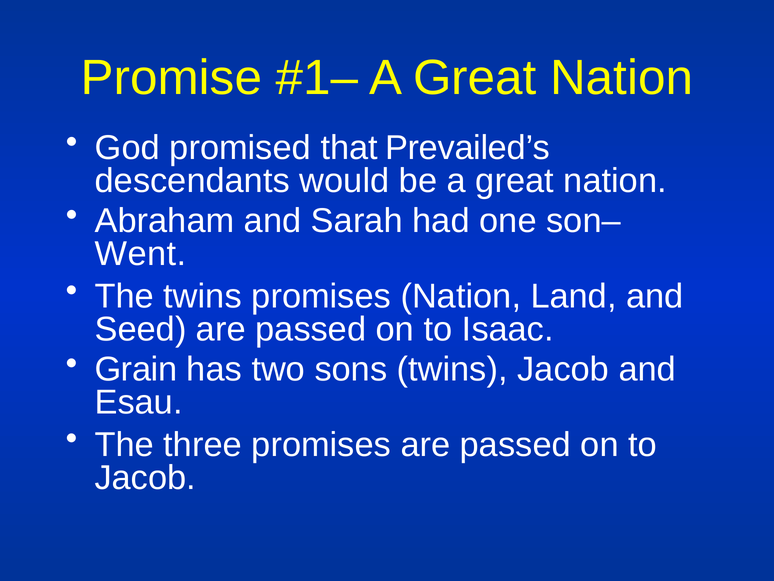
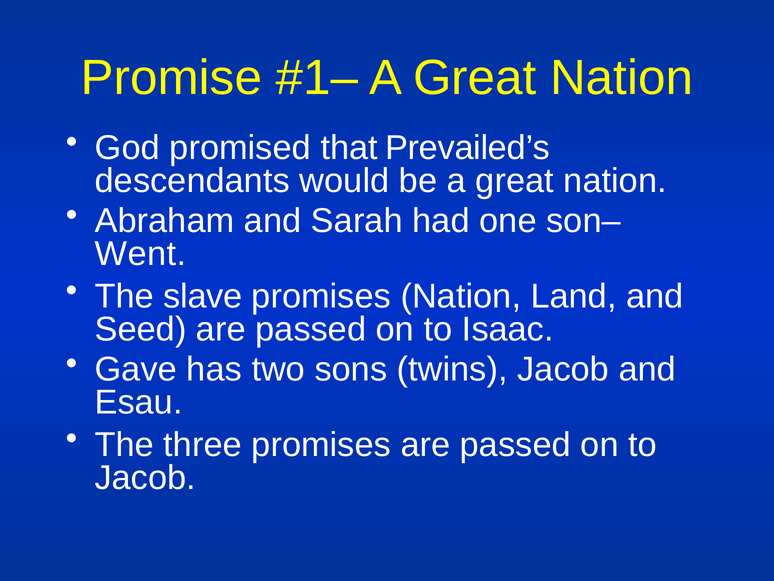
The twins: twins -> slave (203, 296)
Grain: Grain -> Gave (136, 369)
